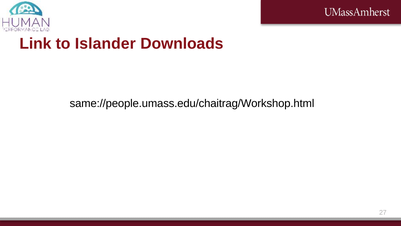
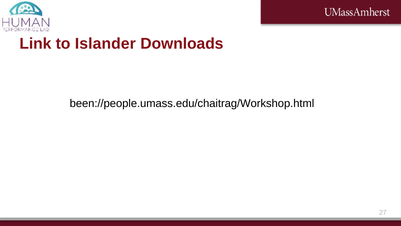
same://people.umass.edu/chaitrag/Workshop.html: same://people.umass.edu/chaitrag/Workshop.html -> been://people.umass.edu/chaitrag/Workshop.html (192, 103)
